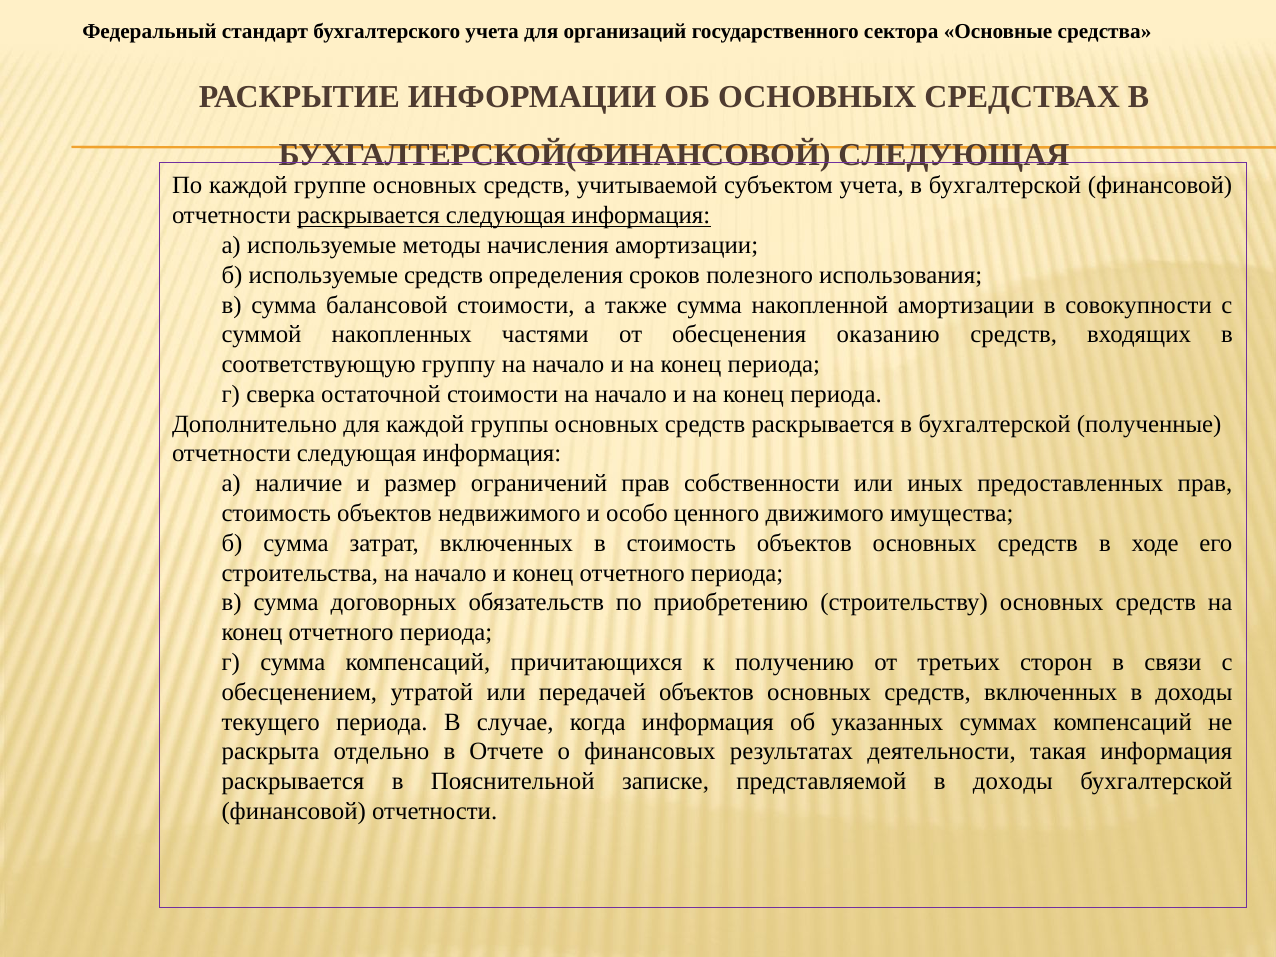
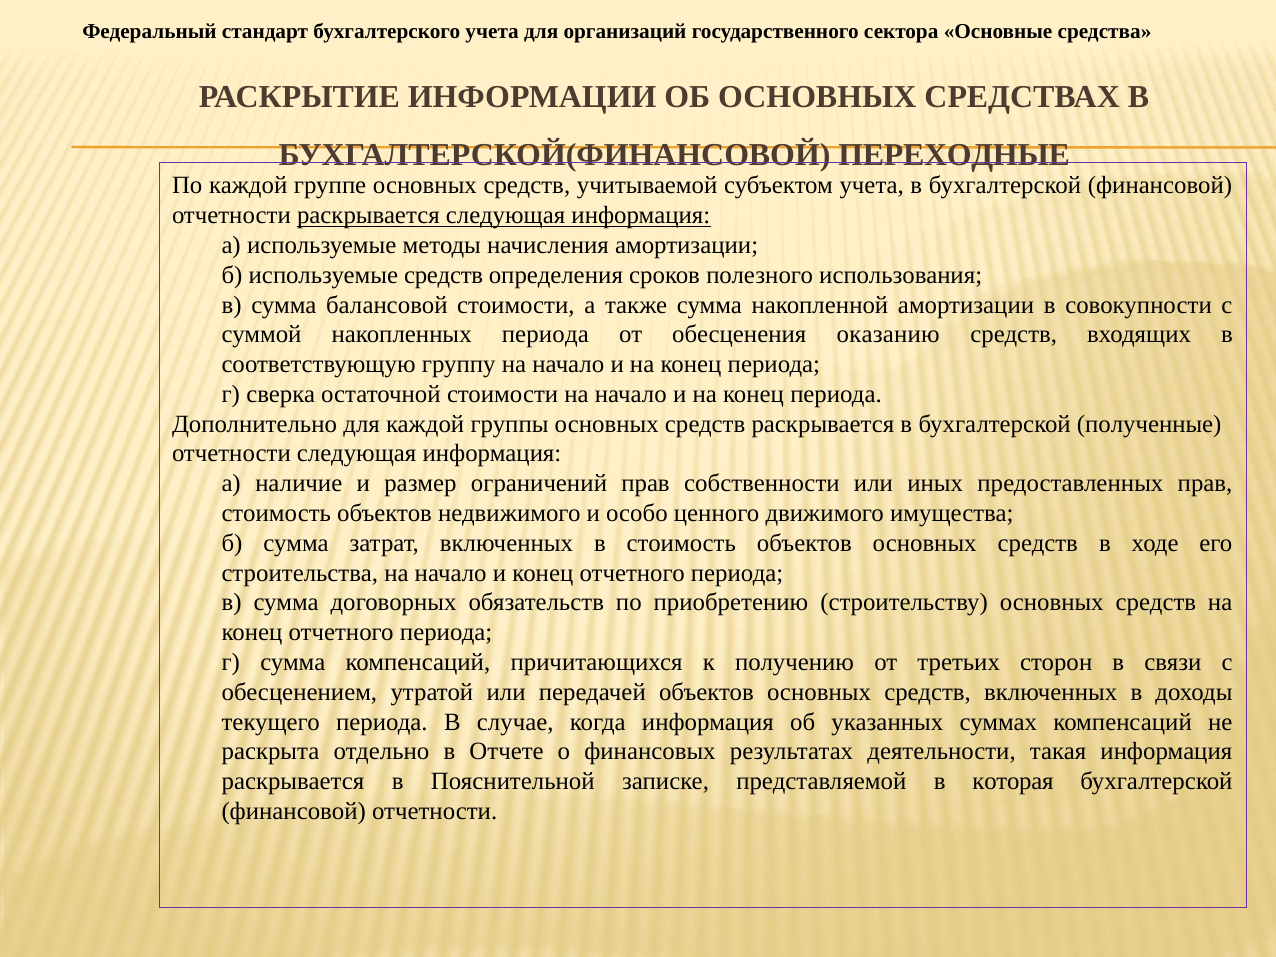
БУХГАЛТЕРСКОЙ(ФИНАНСОВОЙ СЛЕДУЮЩАЯ: СЛЕДУЮЩАЯ -> ПЕРЕХОДНЫЕ (954, 155)
накопленных частями: частями -> периода (545, 335)
представляемой в доходы: доходы -> которая (1013, 781)
